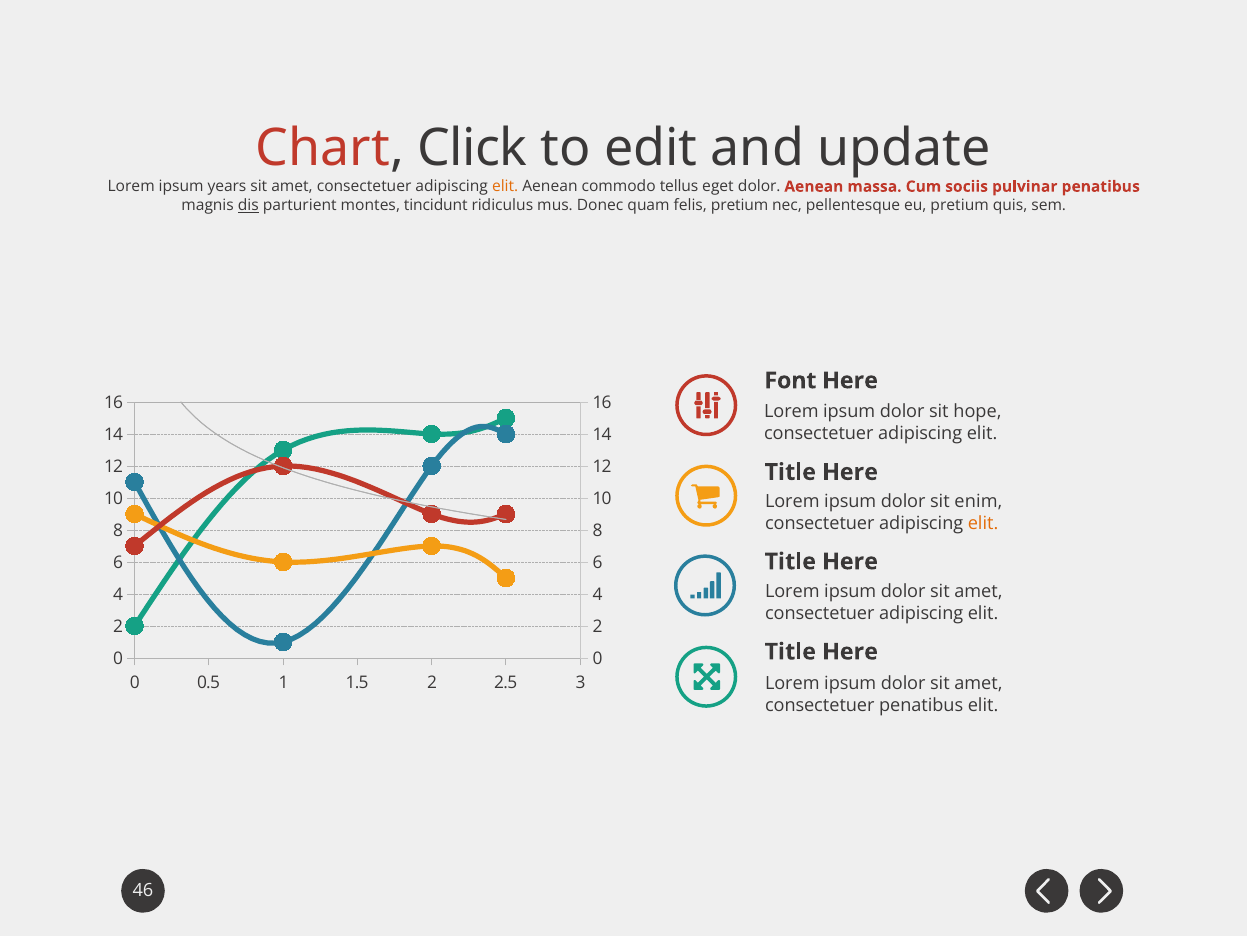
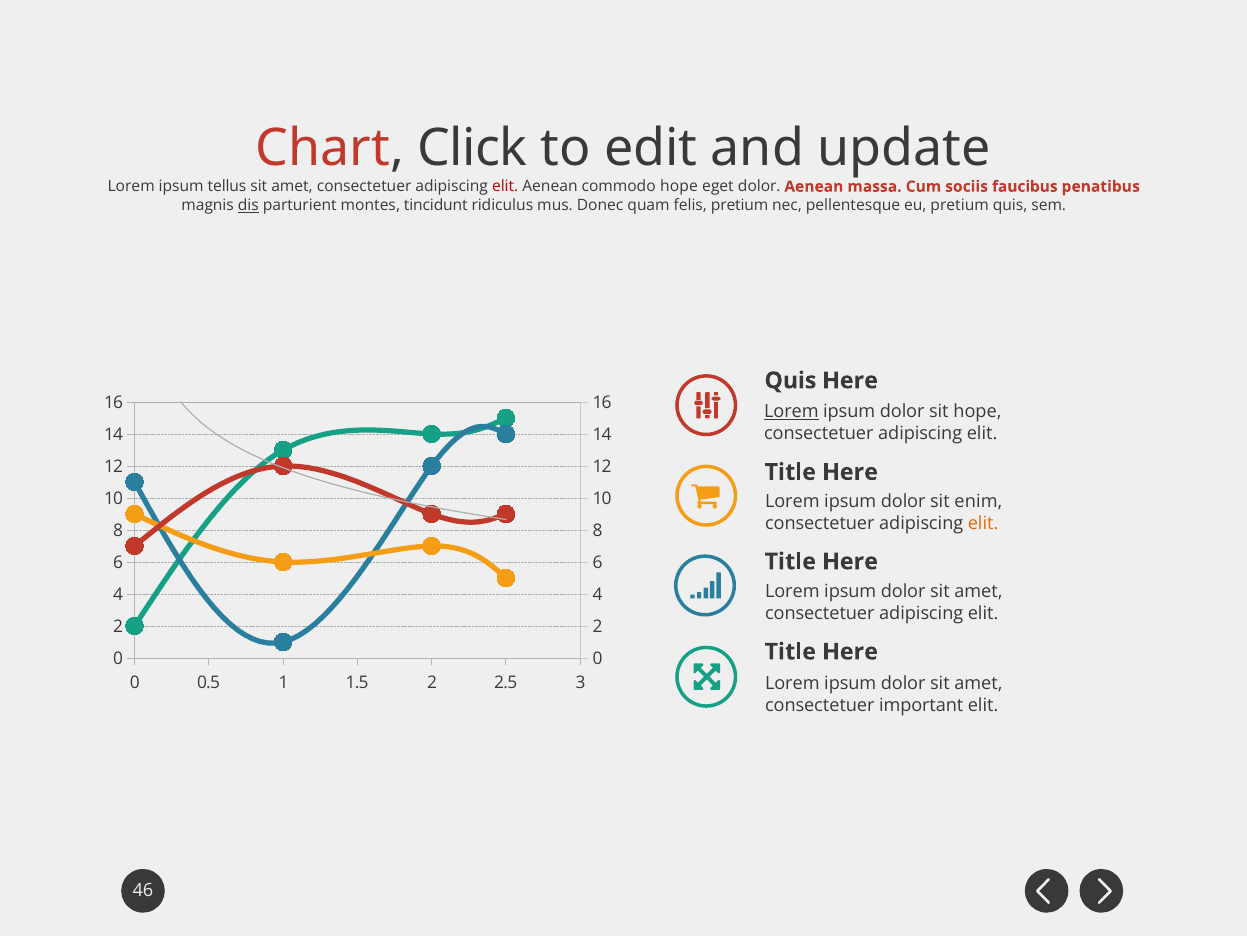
years: years -> tellus (227, 186)
elit colour: orange -> red (505, 186)
commodo tellus: tellus -> hope (679, 186)
pulvinar: pulvinar -> faucibus (1025, 186)
Font: Font -> Quis (790, 380)
Lorem underline: none -> present (791, 412)
consectetuer penatibus: penatibus -> important (921, 705)
